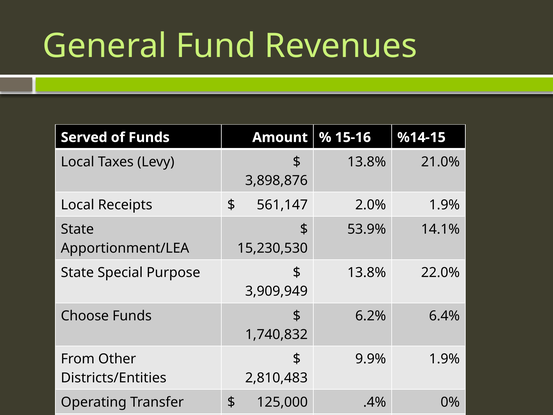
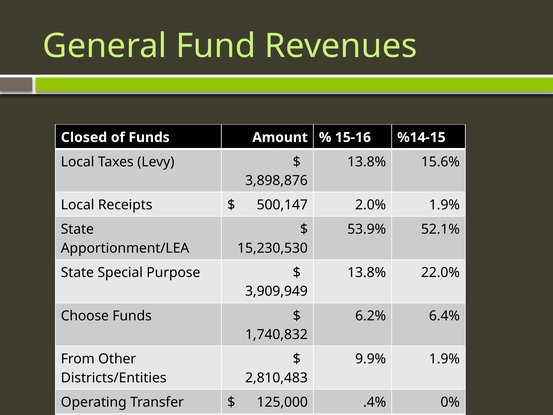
Served: Served -> Closed (84, 137)
21.0%: 21.0% -> 15.6% (440, 162)
561,147: 561,147 -> 500,147 (282, 205)
14.1%: 14.1% -> 52.1% (440, 229)
